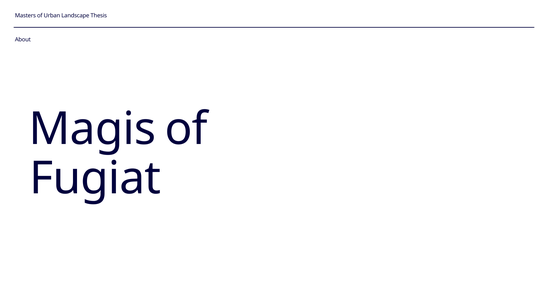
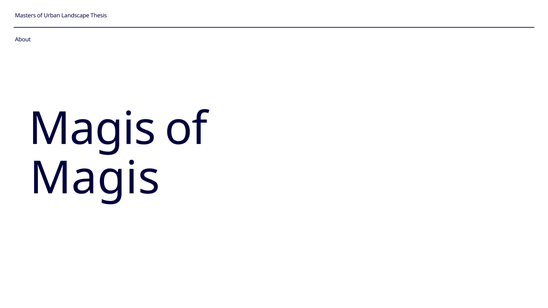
Fugiat: Fugiat -> Magis (95, 179)
